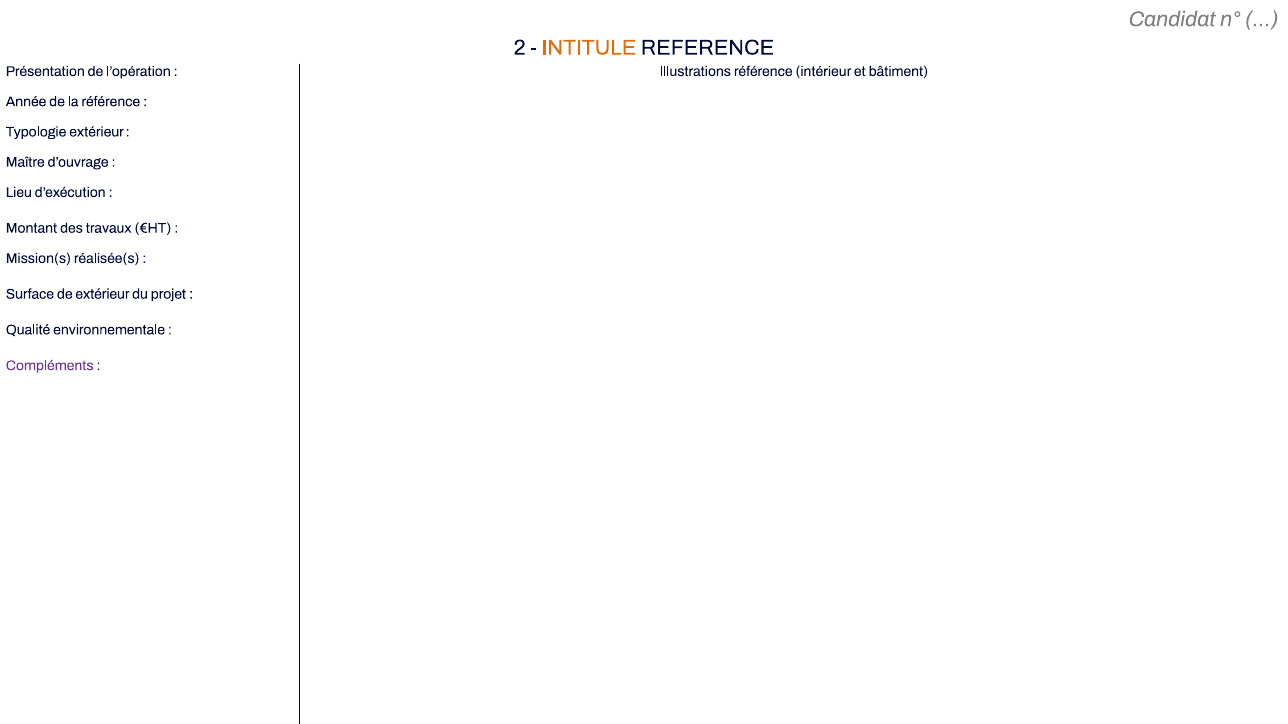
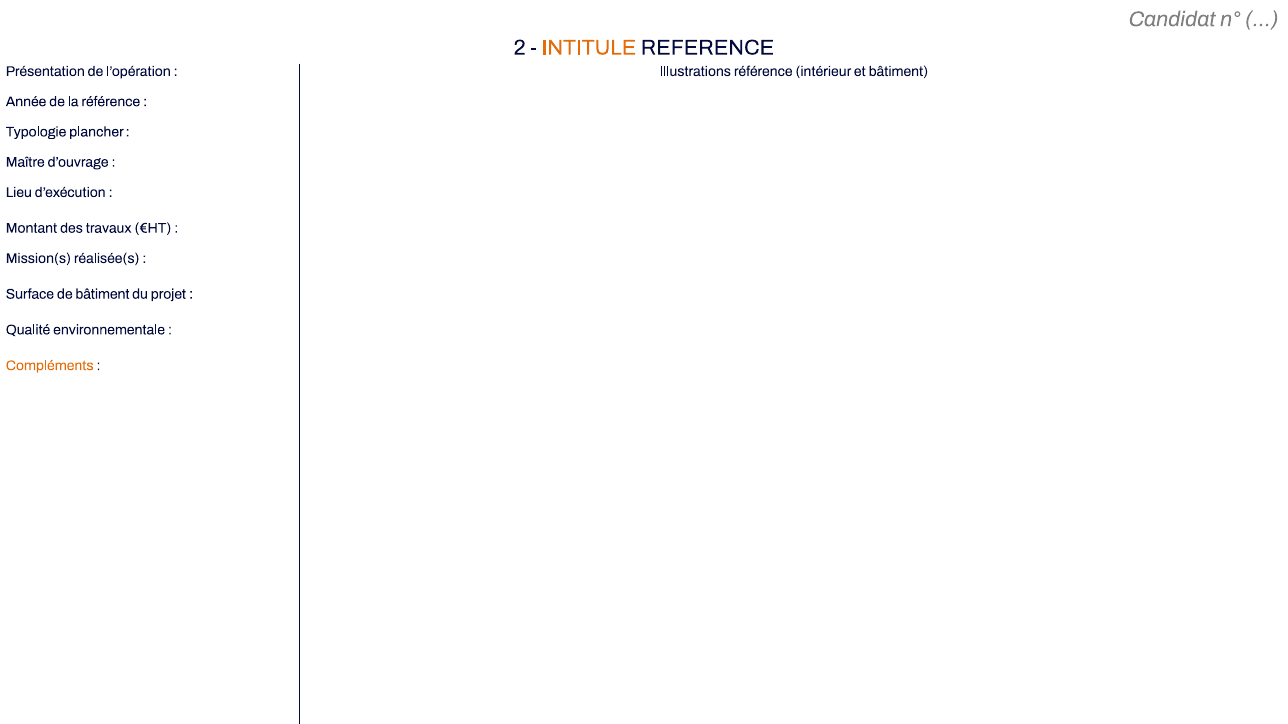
Typologie extérieur: extérieur -> plancher (97, 132)
de extérieur: extérieur -> bâtiment (102, 294)
Compléments colour: purple -> orange (50, 366)
